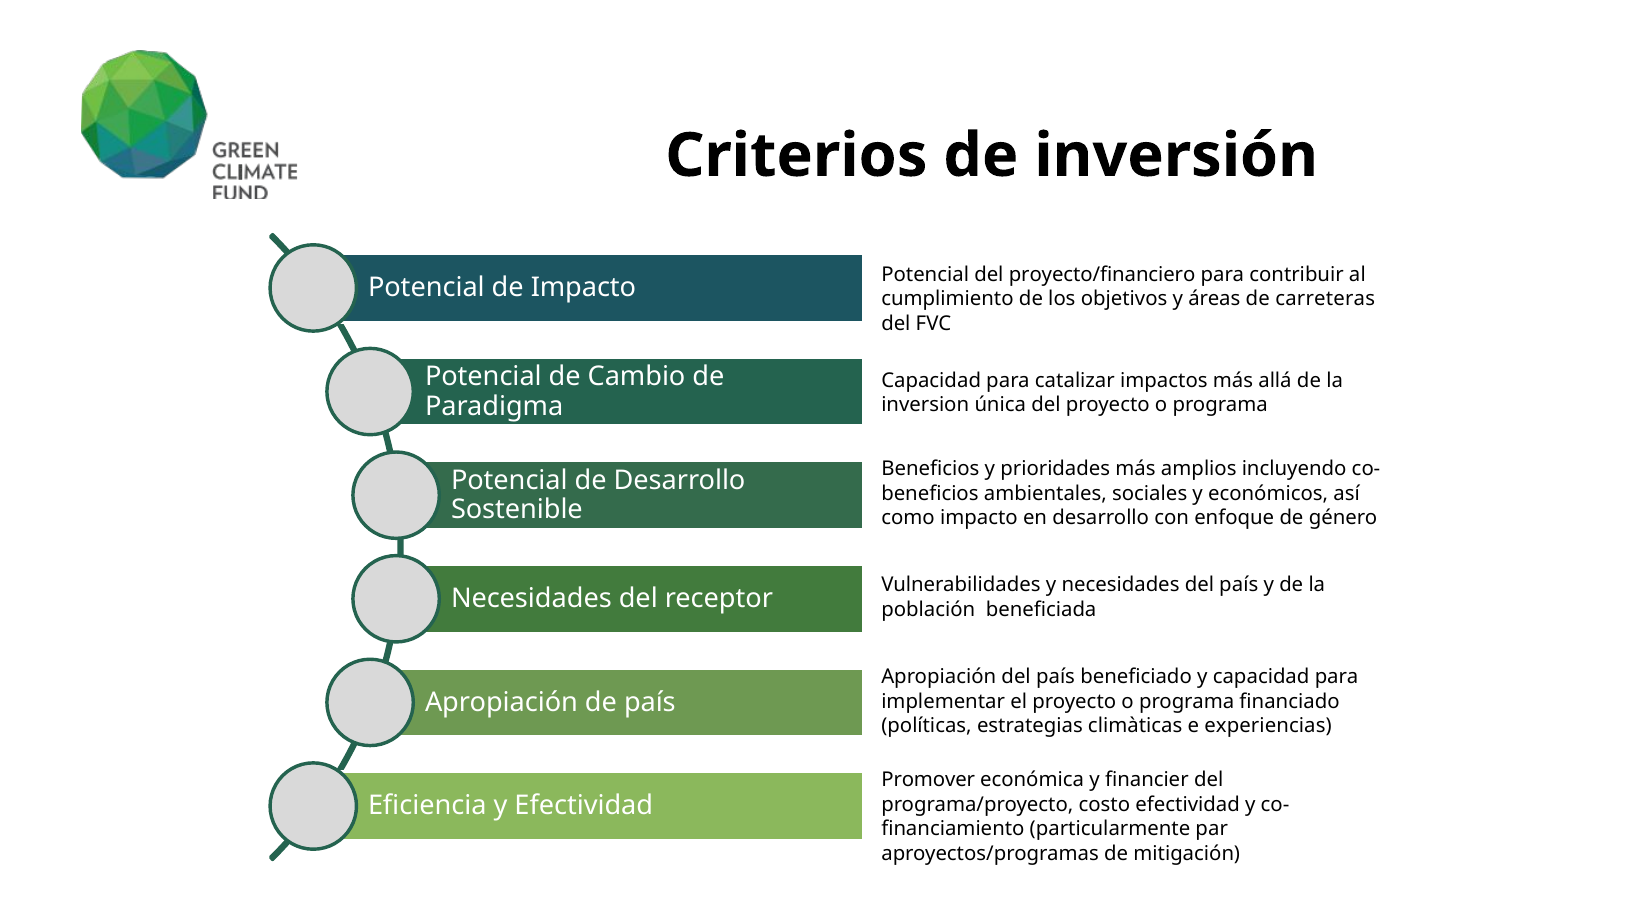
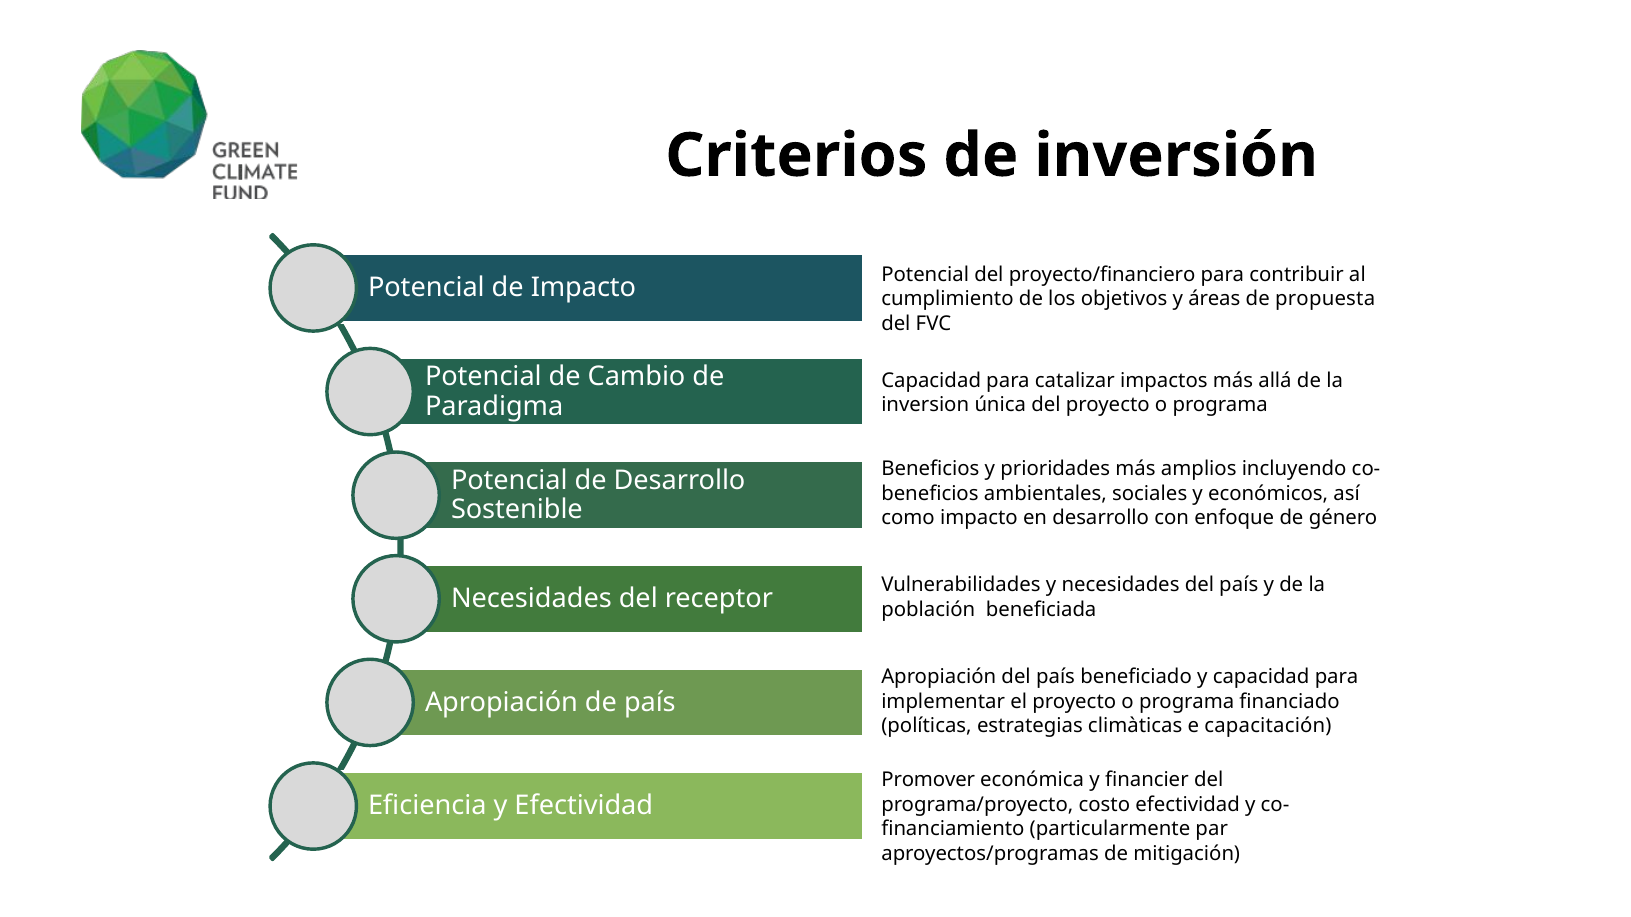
carreteras: carreteras -> propuesta (1325, 299)
experiencias: experiencias -> capacitación (1268, 726)
